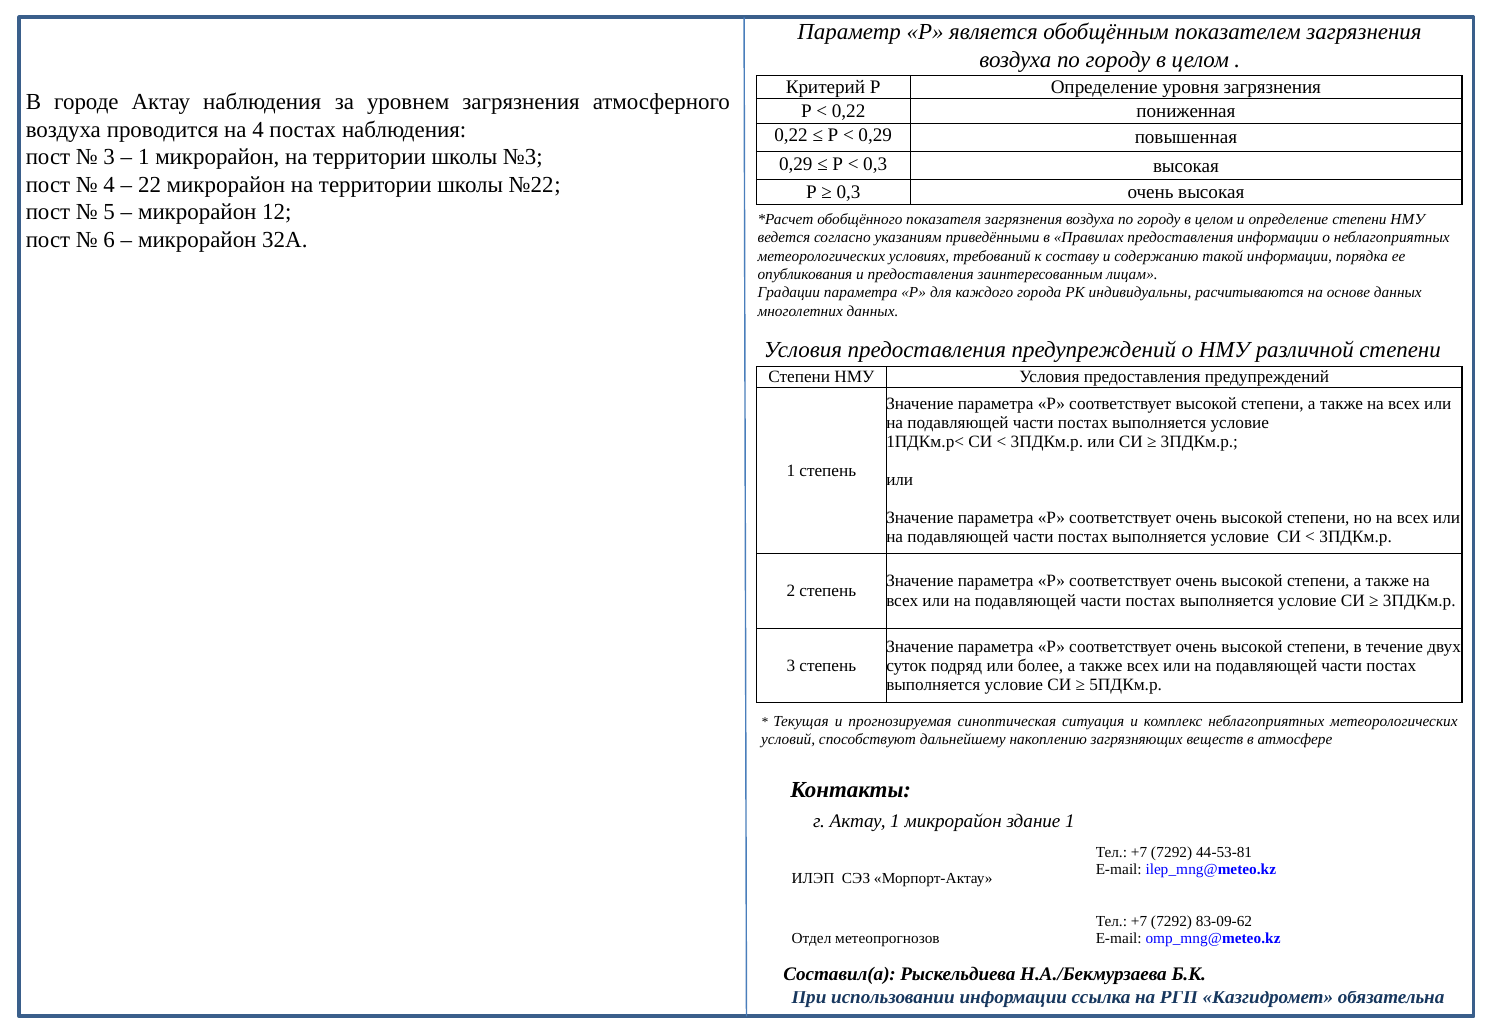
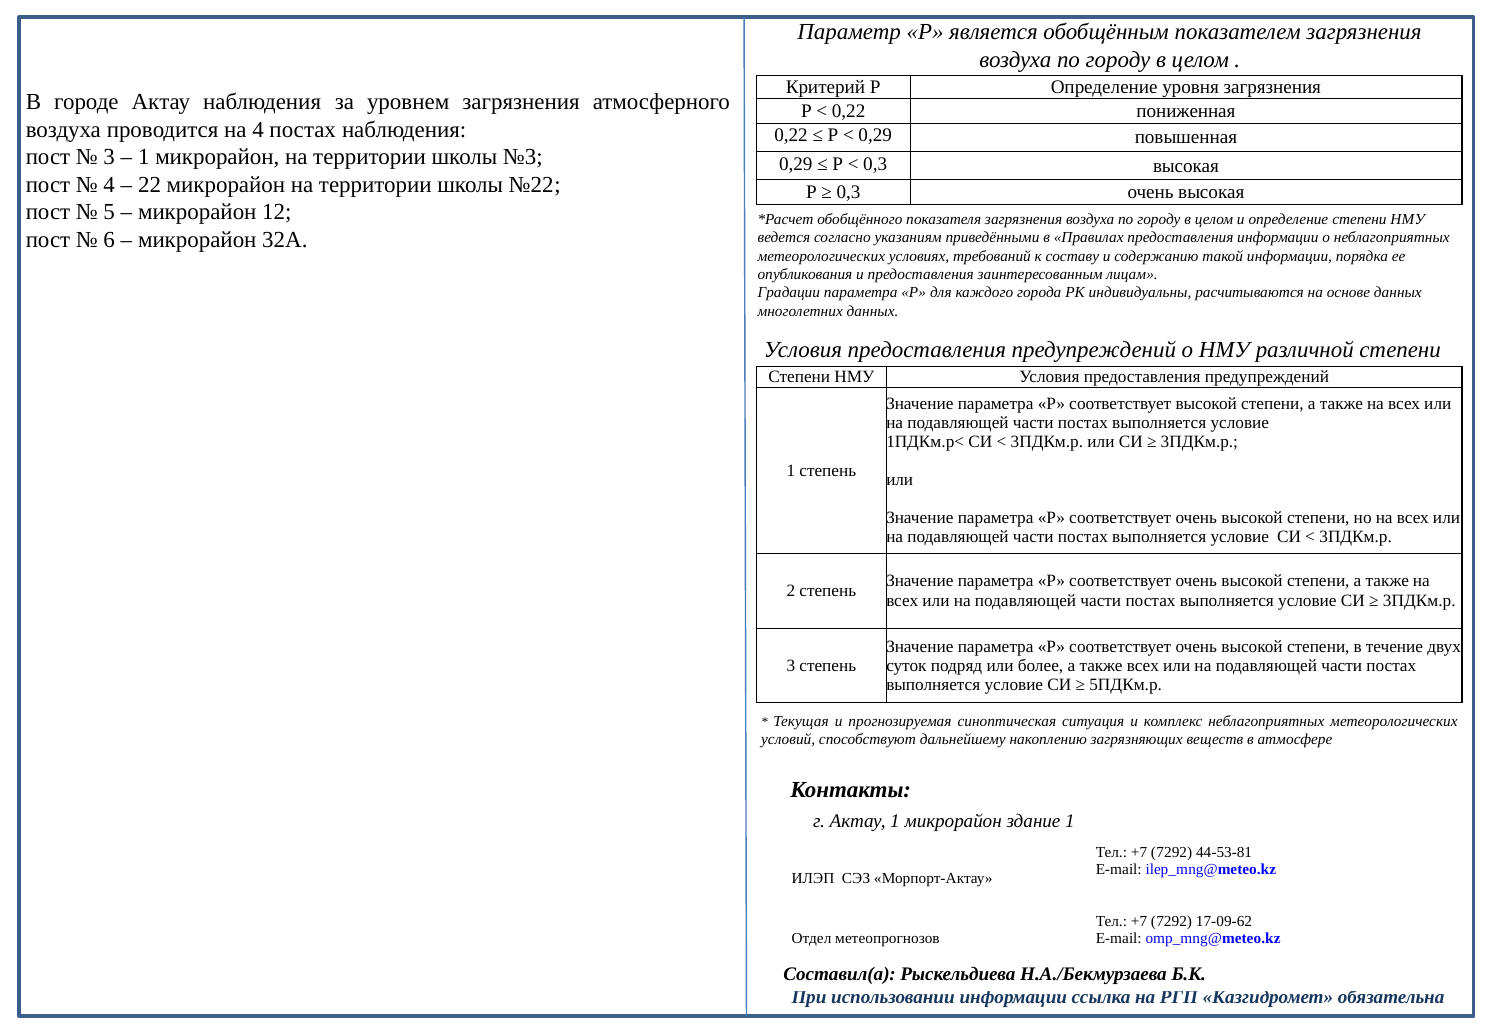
83-09-62: 83-09-62 -> 17-09-62 (1224, 921)
